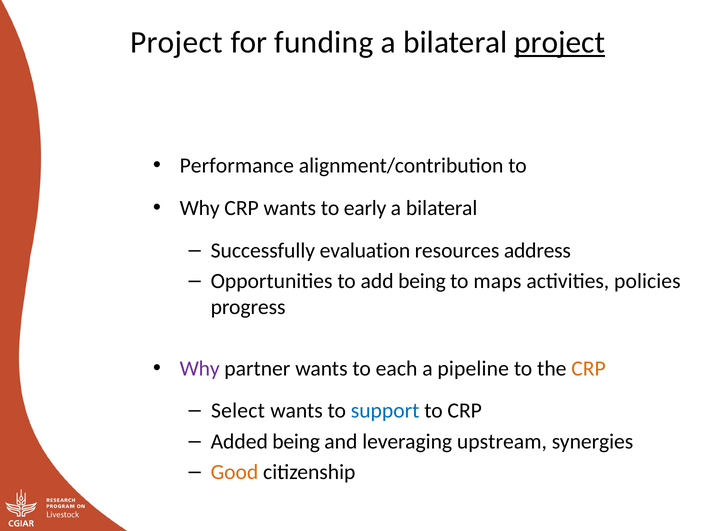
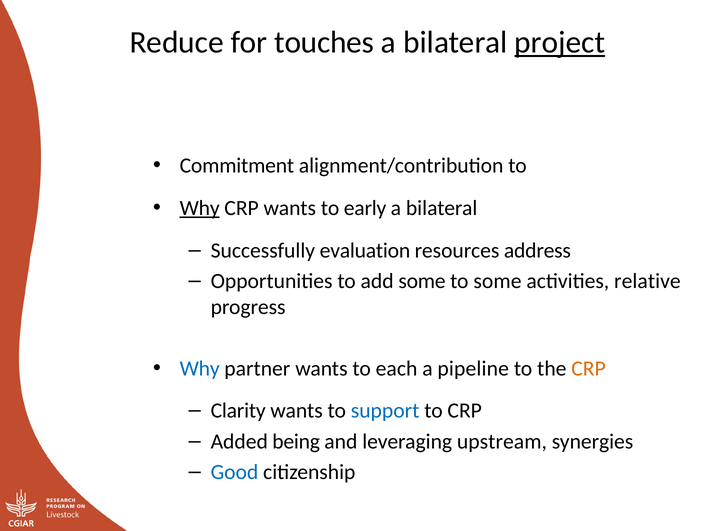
Project: Project -> Reduce (177, 42)
funding: funding -> touches (324, 42)
Performance: Performance -> Commitment (237, 166)
Why underline: none -> present (200, 208)
add being: being -> some (422, 281)
to maps: maps -> some (497, 281)
policies: policies -> relative (647, 281)
Why colour: purple -> blue (200, 368)
Select: Select -> Clarity (238, 411)
Good colour: orange -> blue (234, 472)
